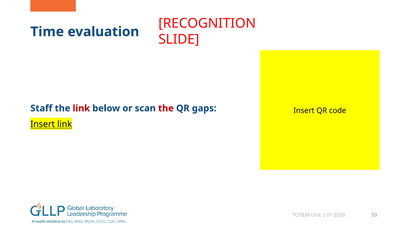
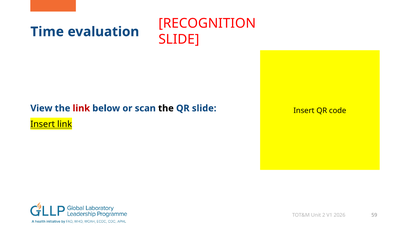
Staff: Staff -> View (41, 108)
the colour: red -> black (166, 108)
QR gaps: gaps -> slide (204, 108)
